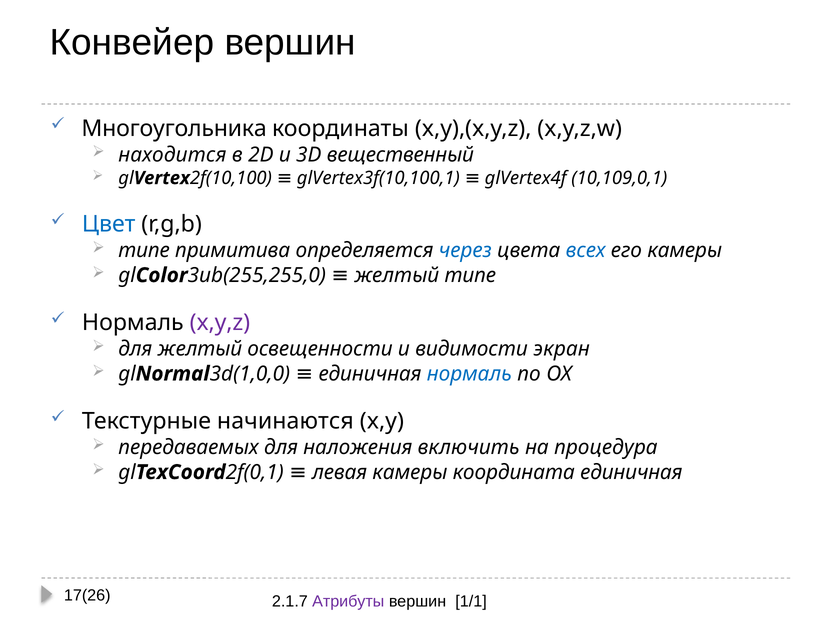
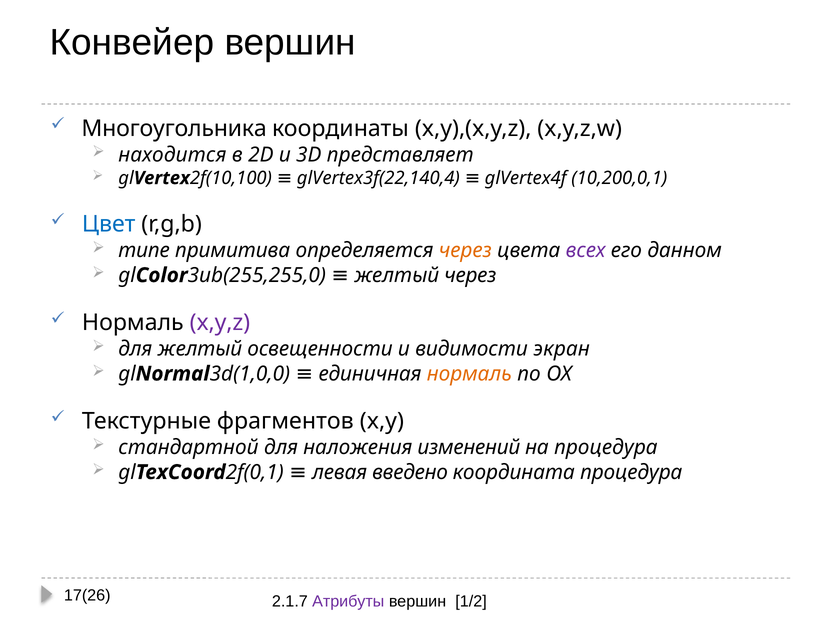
вещественный: вещественный -> представляет (400, 155)
glVertex3f(10,100,1: glVertex3f(10,100,1 -> glVertex3f(22,140,4 (378, 178)
10,109,0,1: 10,109,0,1 -> 10,200,0,1 (619, 178)
через colour: blue -> orange (465, 250)
всех colour: blue -> purple (586, 250)
его камеры: камеры -> данном (685, 250)
желтый типе: типе -> через (470, 275)
нормаль colour: blue -> orange (469, 374)
начинаются: начинаются -> фрагментов (285, 421)
передаваемых: передаваемых -> стандартной (188, 447)
включить: включить -> изменений (469, 447)
левая камеры: камеры -> введено (410, 472)
координата единичная: единичная -> процедура (631, 472)
1/1: 1/1 -> 1/2 (471, 602)
